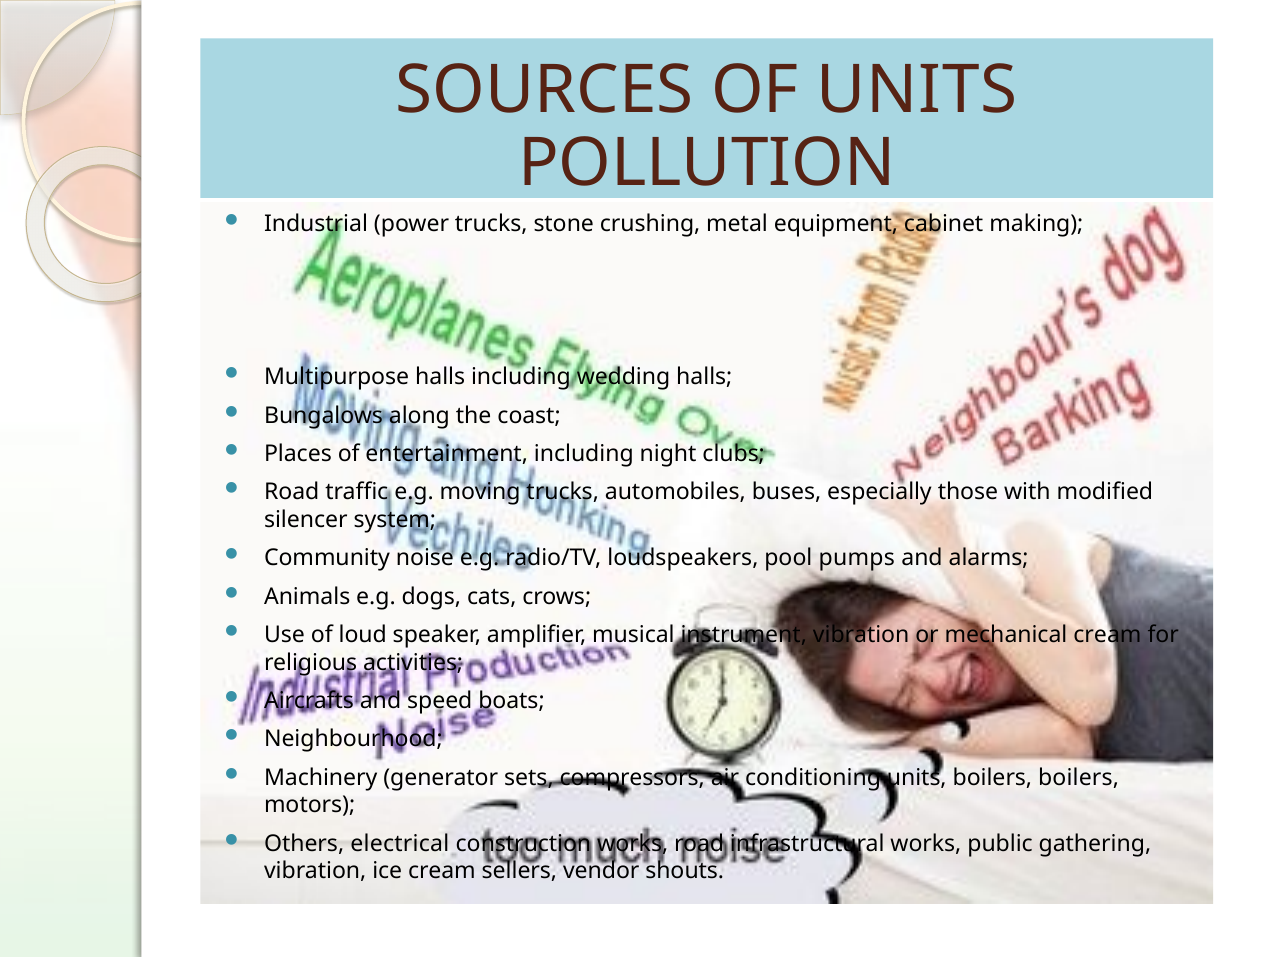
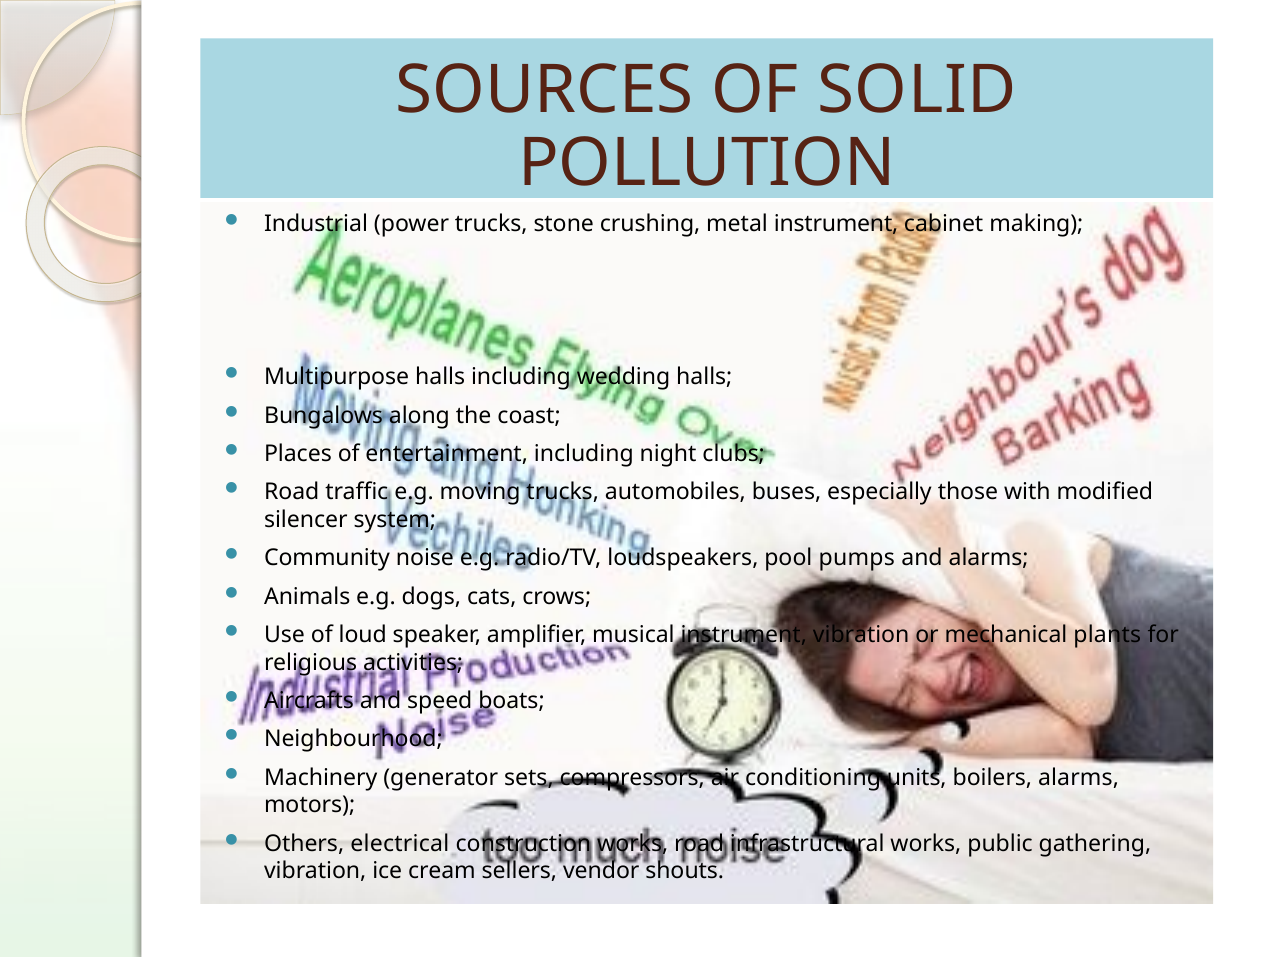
OF UNITS: UNITS -> SOLID (917, 91)
metal equipment: equipment -> instrument (836, 224)
mechanical cream: cream -> plants (1107, 635)
boilers boilers: boilers -> alarms (1079, 778)
